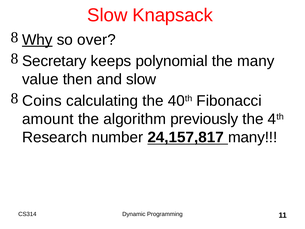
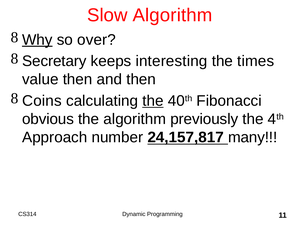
Slow Knapsack: Knapsack -> Algorithm (173, 15)
polynomial: polynomial -> interesting (171, 61)
the many: many -> times (256, 61)
and slow: slow -> then (141, 79)
the underline: none -> present (153, 101)
amount: amount -> obvious (48, 119)
Research: Research -> Approach (55, 137)
